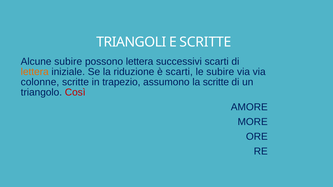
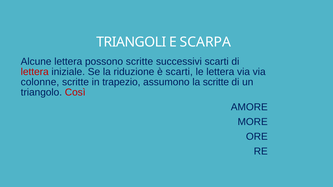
E SCRITTE: SCRITTE -> SCARPA (205, 42)
Alcune subire: subire -> lettera (68, 62)
possono lettera: lettera -> scritte (139, 62)
lettera colour: orange -> red (35, 72)
le subire: subire -> lettera (220, 72)
